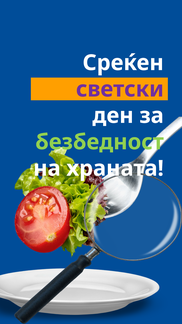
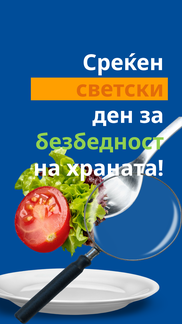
светски colour: purple -> orange (120, 89)
